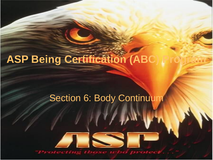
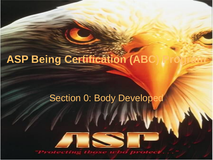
6: 6 -> 0 (87, 98)
Continuum: Continuum -> Developed (141, 98)
